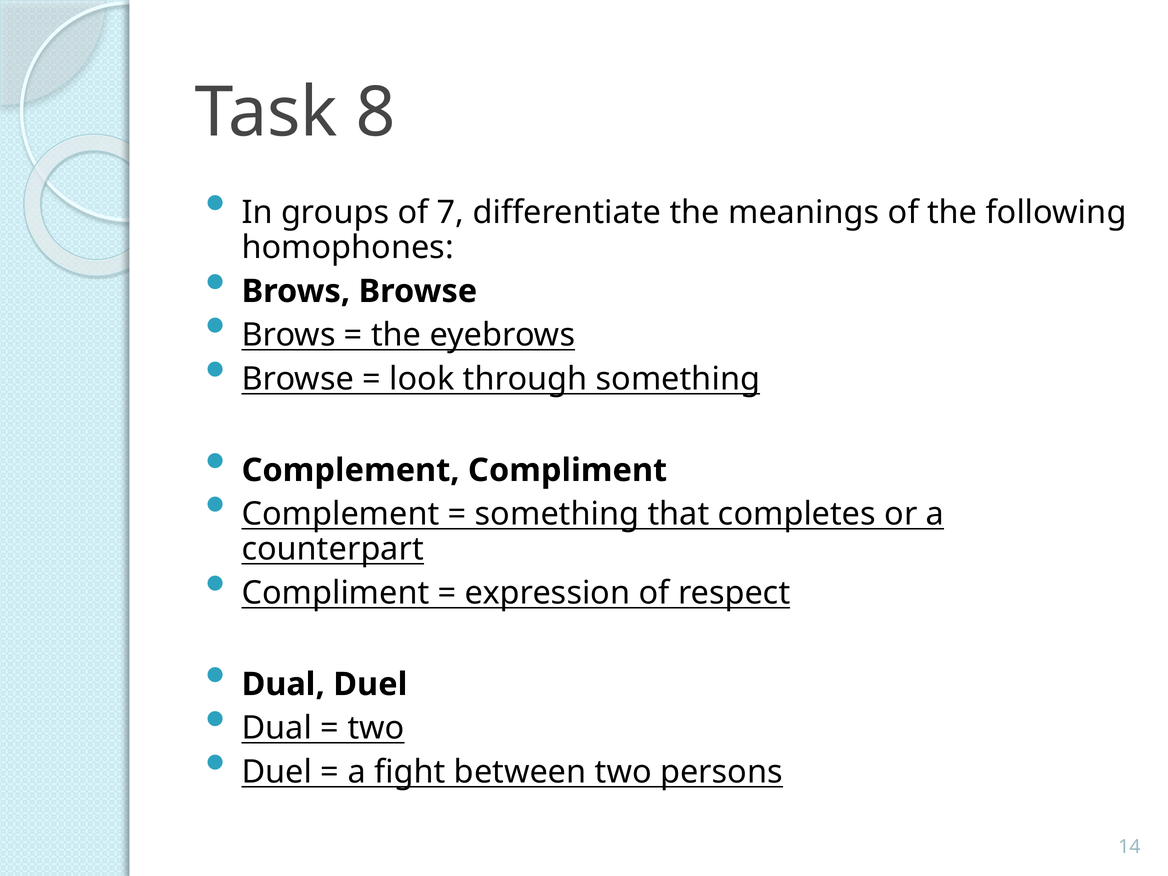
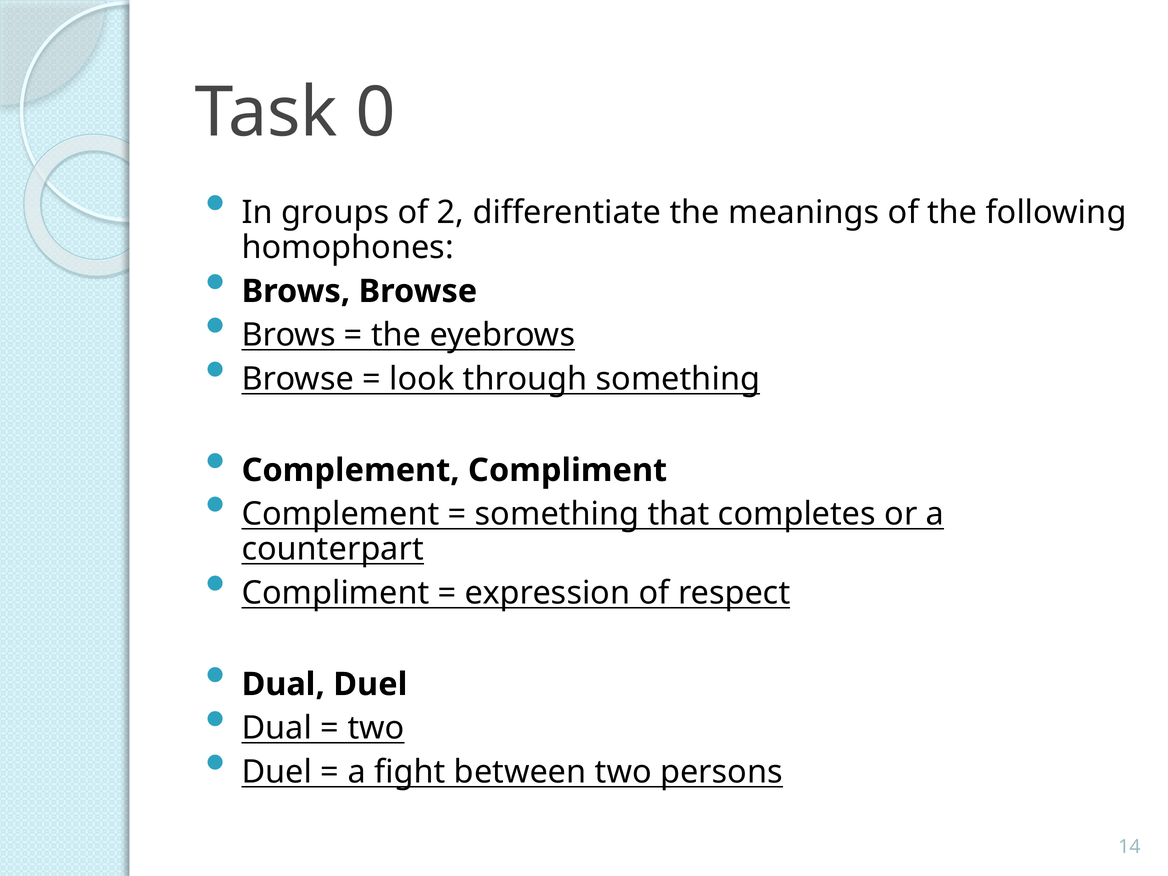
8: 8 -> 0 (376, 113)
7: 7 -> 2 (451, 212)
